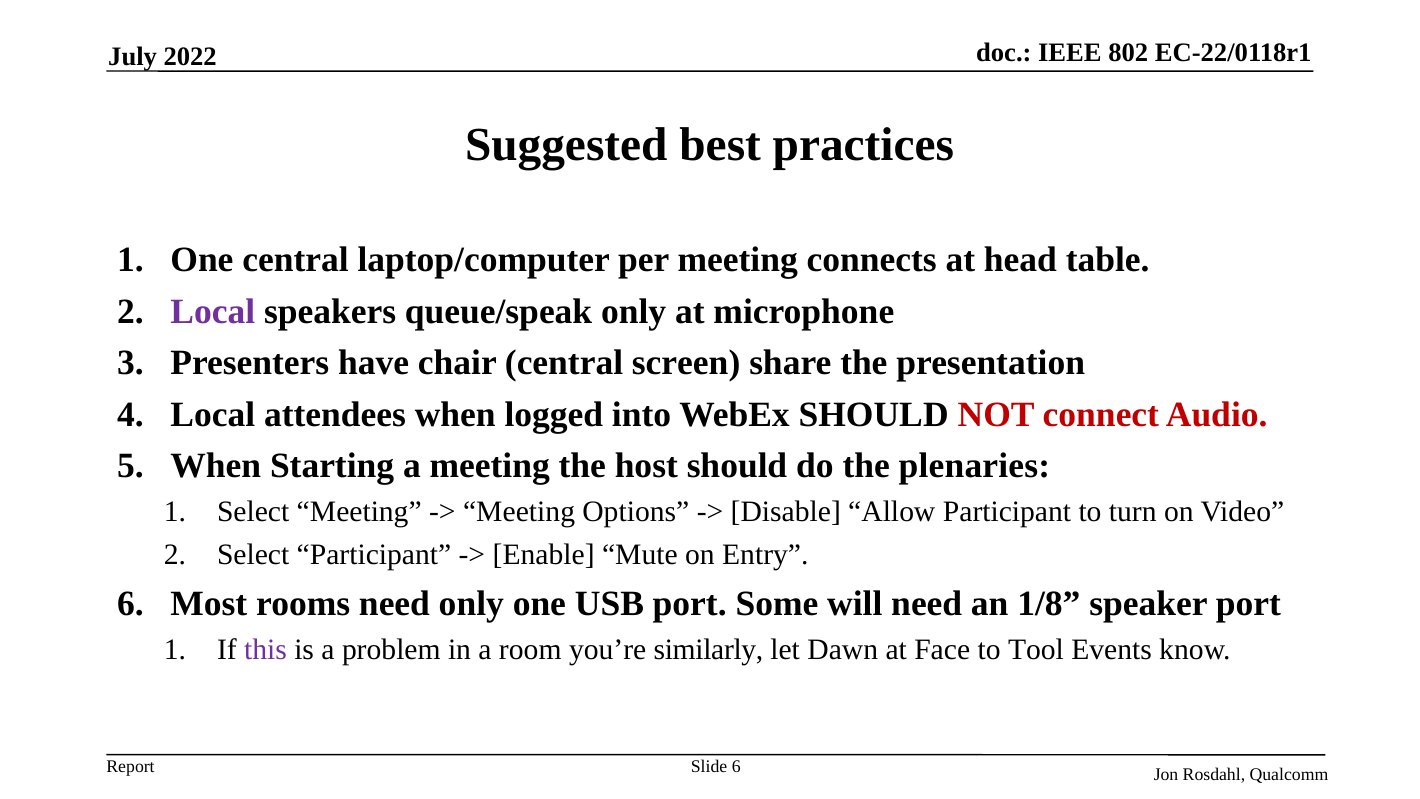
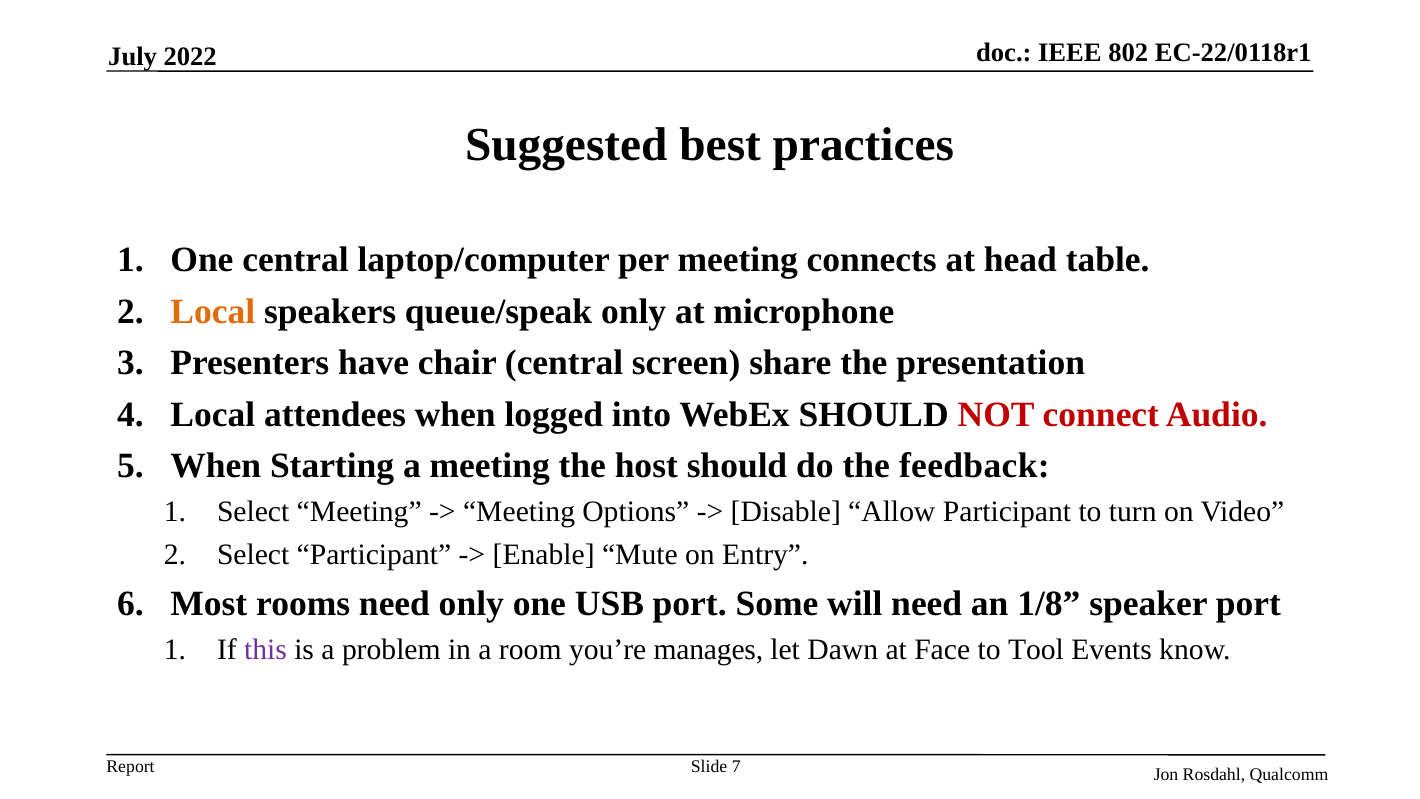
Local colour: purple -> orange (213, 311)
plenaries: plenaries -> feedback (974, 466)
similarly: similarly -> manages (708, 649)
Slide 6: 6 -> 7 (736, 766)
